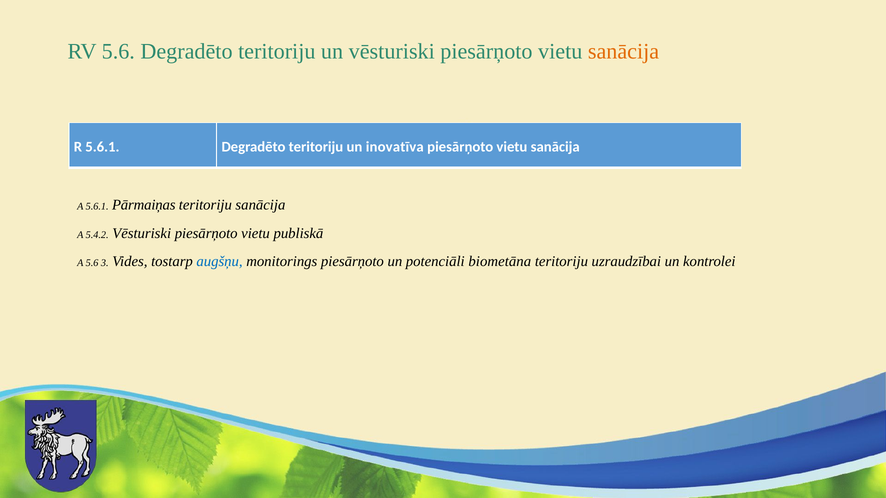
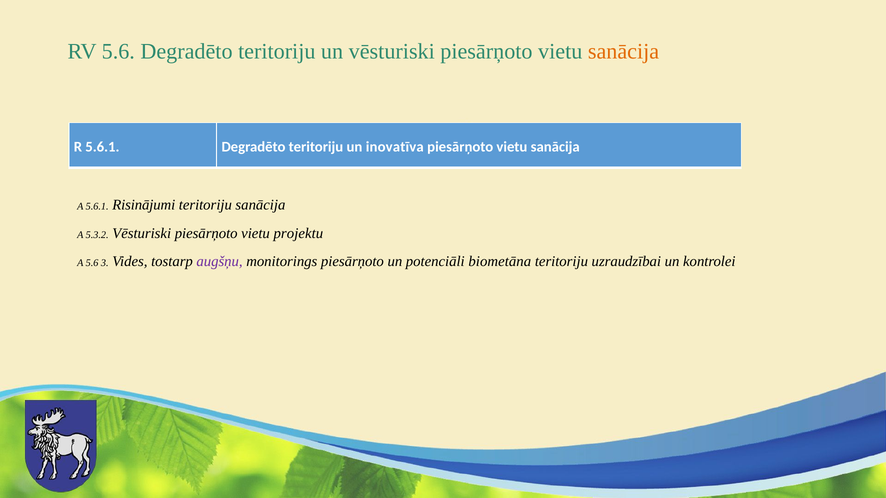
Pārmaiņas: Pārmaiņas -> Risinājumi (144, 205)
5.4.2: 5.4.2 -> 5.3.2 (97, 235)
publiskā: publiskā -> projektu (298, 233)
augšņu colour: blue -> purple (220, 261)
